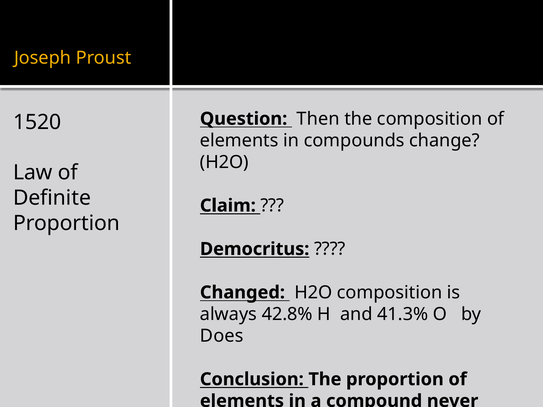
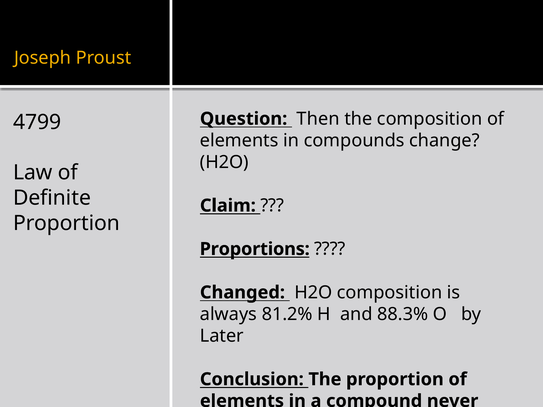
1520: 1520 -> 4799 (37, 122)
Democritus: Democritus -> Proportions (255, 249)
42.8%: 42.8% -> 81.2% (287, 314)
41.3%: 41.3% -> 88.3% (403, 314)
Does: Does -> Later (222, 336)
